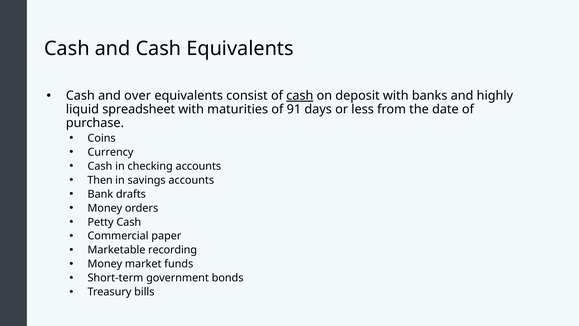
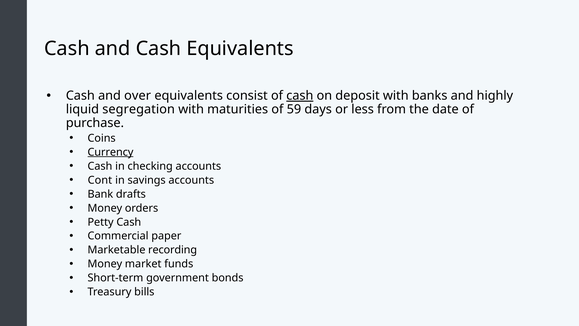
spreadsheet: spreadsheet -> segregation (139, 109)
91: 91 -> 59 (294, 109)
Currency underline: none -> present (111, 152)
Then: Then -> Cont (100, 180)
